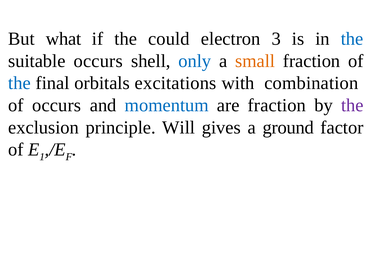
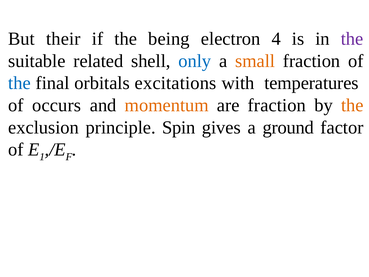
what: what -> their (63, 39)
could: could -> being (169, 39)
3: 3 -> 4 (276, 39)
the colour: blue -> purple (352, 39)
suitable occurs: occurs -> related (98, 61)
combination: combination -> temperatures (311, 83)
momentum colour: blue -> orange (167, 105)
the colour: purple -> orange (352, 105)
Will: Will -> Spin (179, 127)
